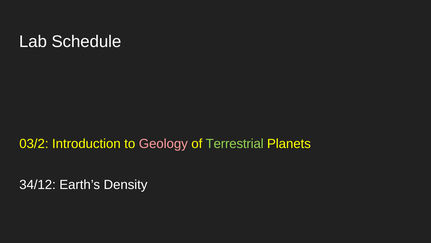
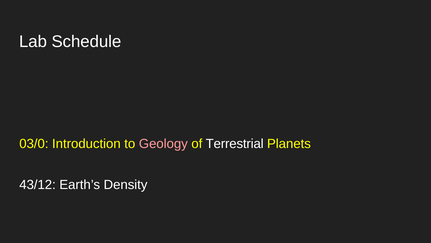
03/2: 03/2 -> 03/0 (34, 144)
Terrestrial colour: light green -> white (235, 144)
34/12: 34/12 -> 43/12 (38, 184)
